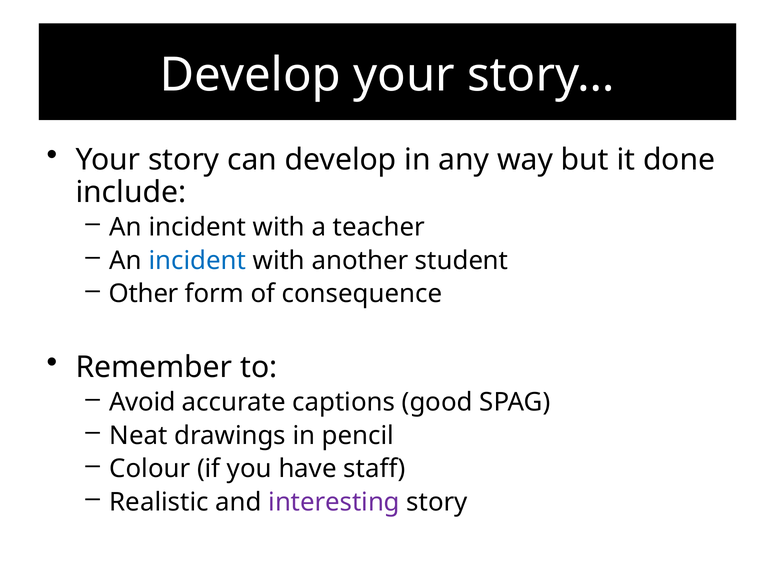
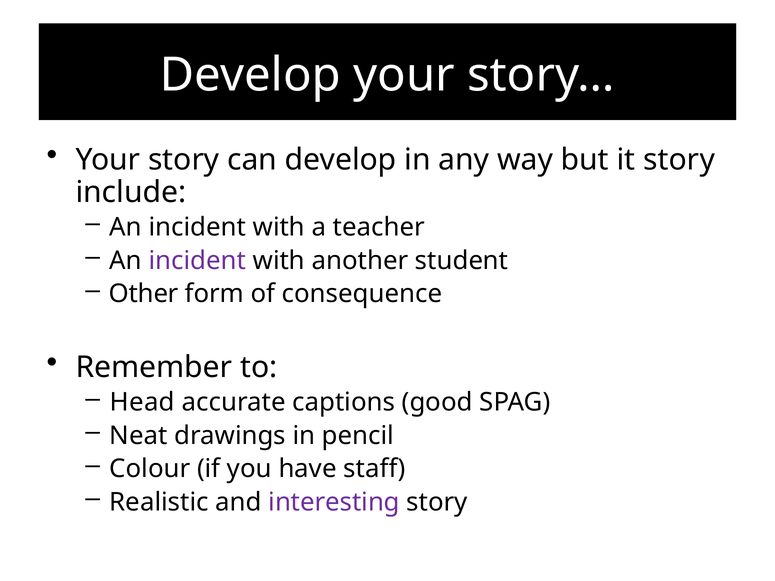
it done: done -> story (679, 160)
incident colour: blue -> purple (197, 261)
Avoid: Avoid -> Head (142, 402)
